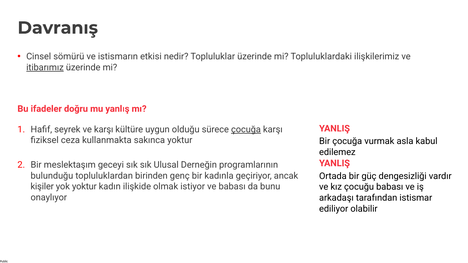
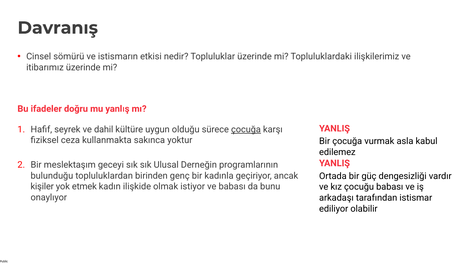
itibarımız underline: present -> none (45, 68)
ve karşı: karşı -> dahil (104, 130)
yok yoktur: yoktur -> etmek (84, 187)
